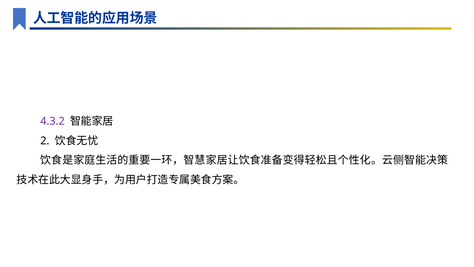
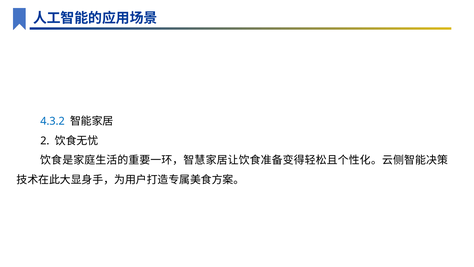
4.3.2 colour: purple -> blue (53, 121)
